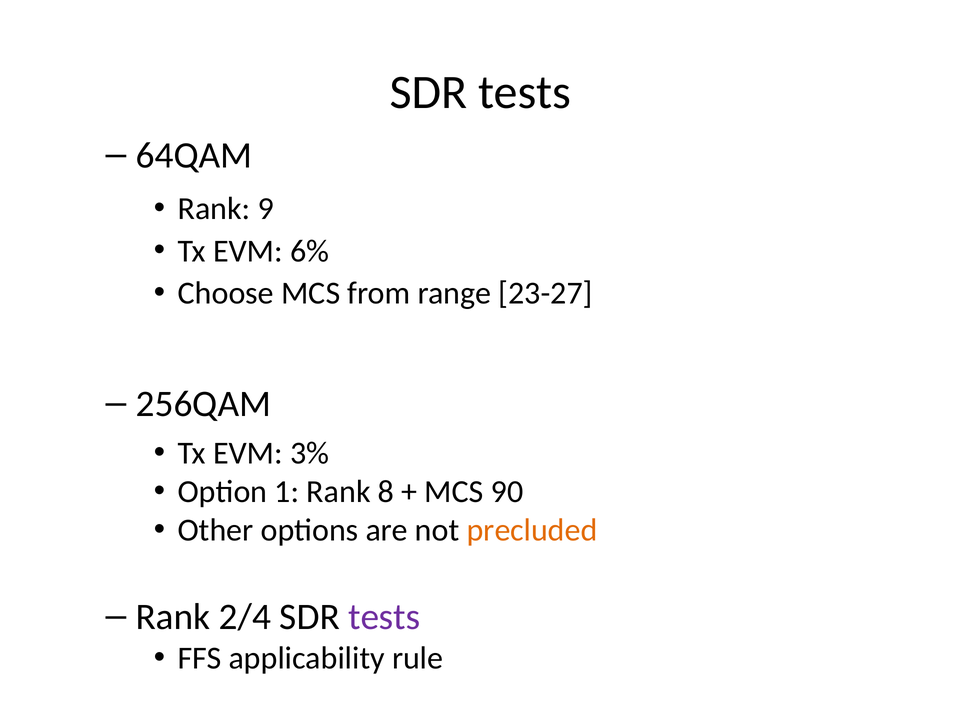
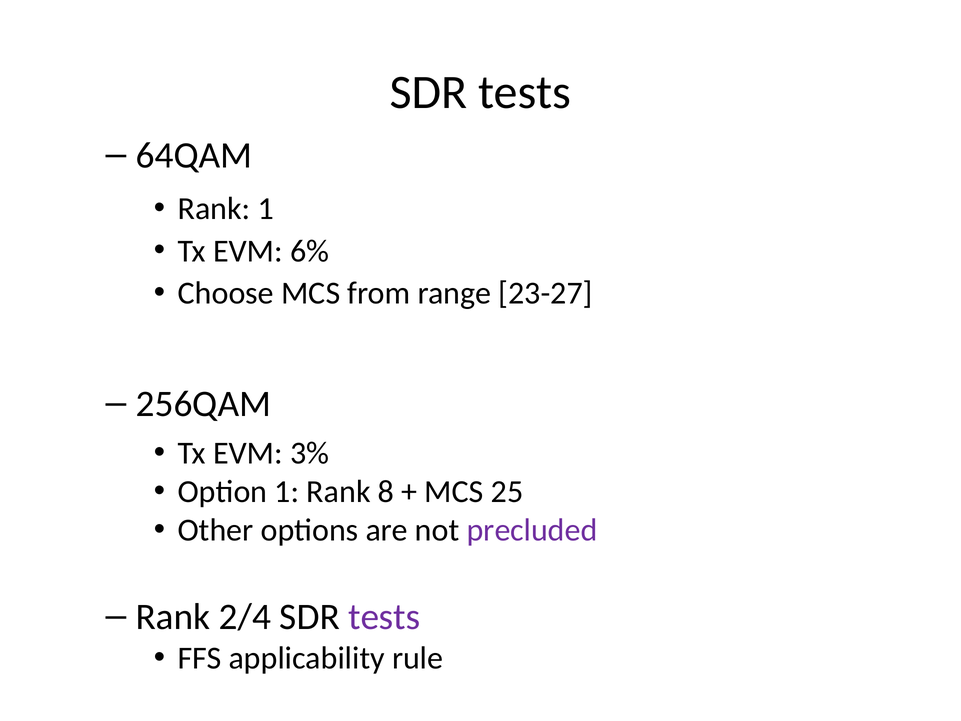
Rank 9: 9 -> 1 (266, 209)
90: 90 -> 25 (507, 492)
precluded colour: orange -> purple (532, 530)
